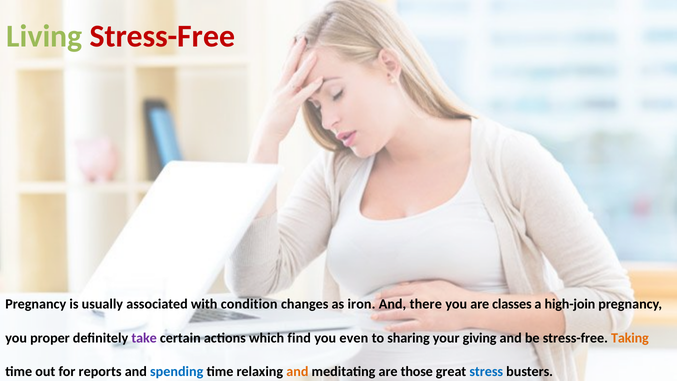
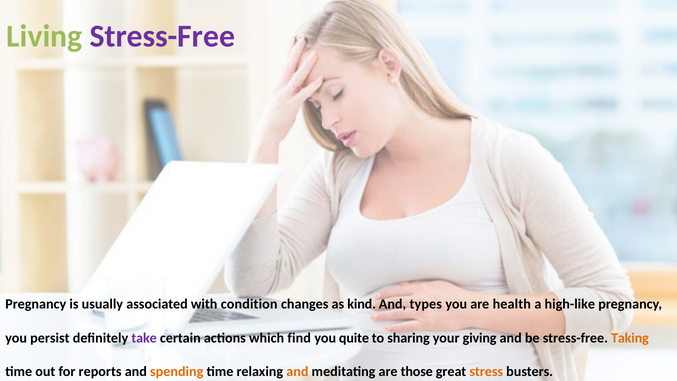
Stress-Free colour: red -> purple (162, 36)
iron: iron -> kind (362, 304)
there: there -> types (426, 304)
classes: classes -> health (512, 304)
high-join: high-join -> high-like (570, 304)
proper: proper -> persist (50, 338)
even: even -> quite (354, 338)
spending colour: blue -> orange (177, 372)
stress colour: blue -> orange (486, 372)
